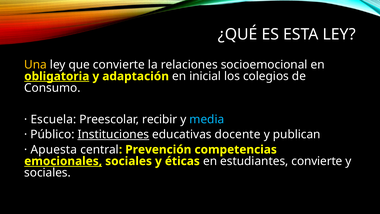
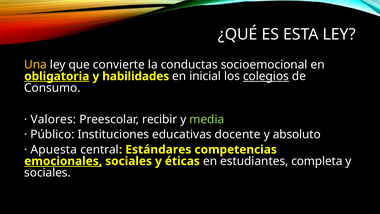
relaciones: relaciones -> conductas (189, 65)
adaptación: adaptación -> habilidades (136, 76)
colegios underline: none -> present (266, 76)
Escuela: Escuela -> Valores (53, 119)
media colour: light blue -> light green (207, 119)
Instituciones underline: present -> none (113, 134)
publican: publican -> absoluto (297, 134)
Prevención: Prevención -> Estándares (158, 149)
estudiantes convierte: convierte -> completa (317, 161)
